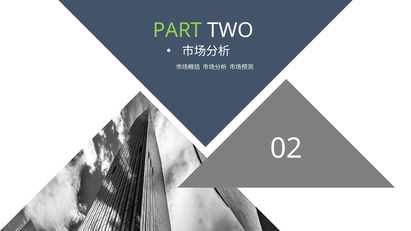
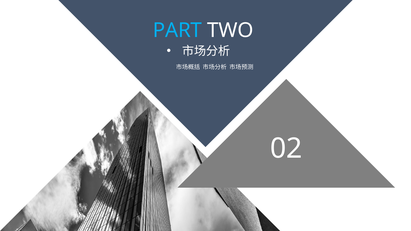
PART colour: light green -> light blue (177, 31)
